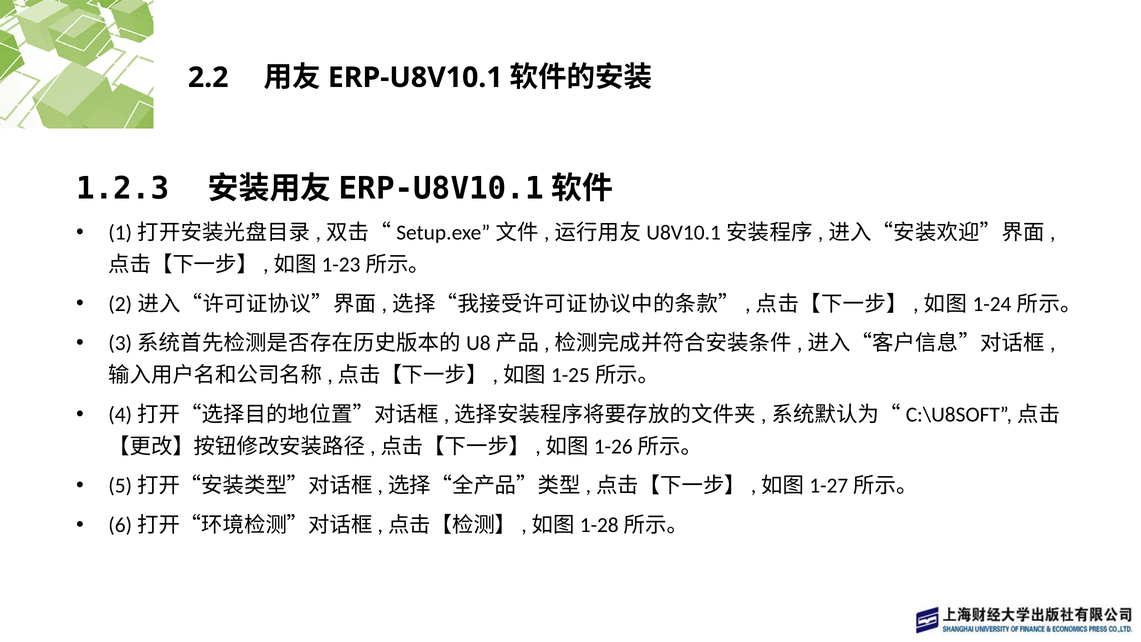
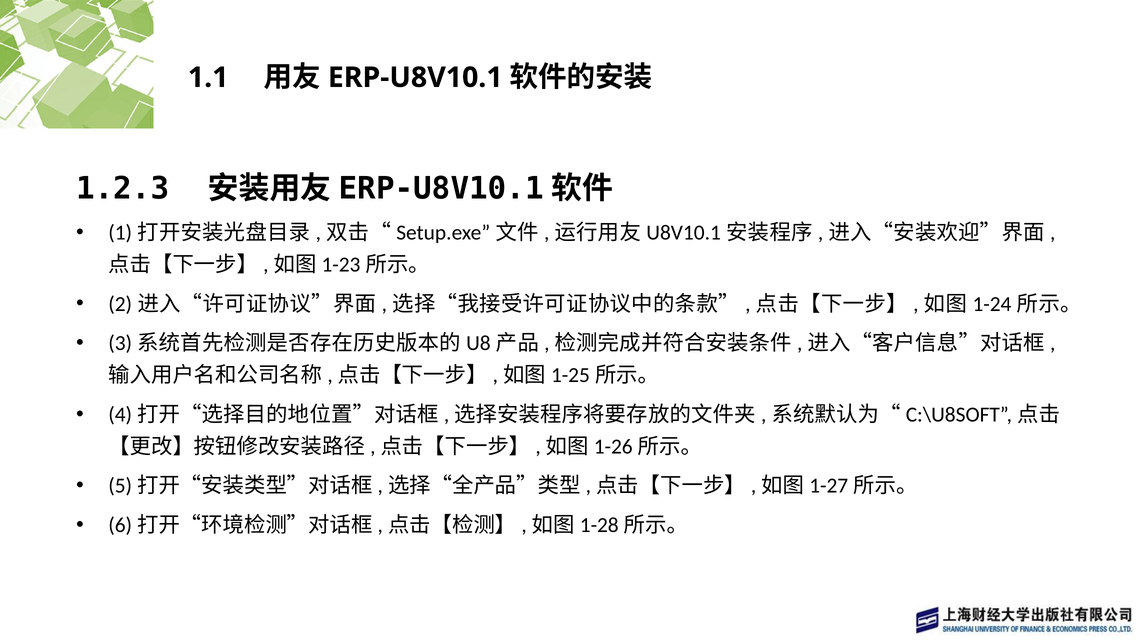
2.2: 2.2 -> 1.1 (208, 77)
